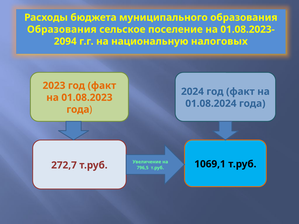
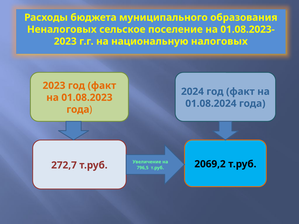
Образования: Образования -> Неналоговых (62, 29)
2094: 2094 -> 2023 (65, 41)
1069,1: 1069,1 -> 2069,2 (210, 164)
